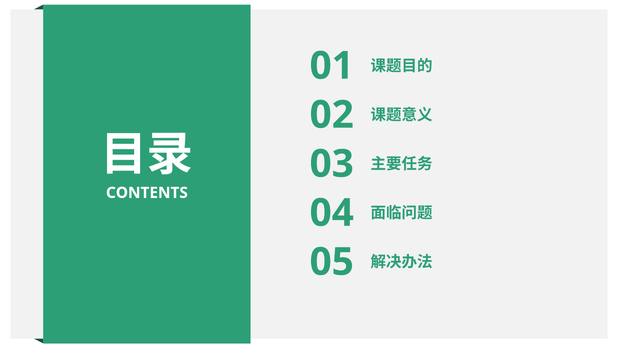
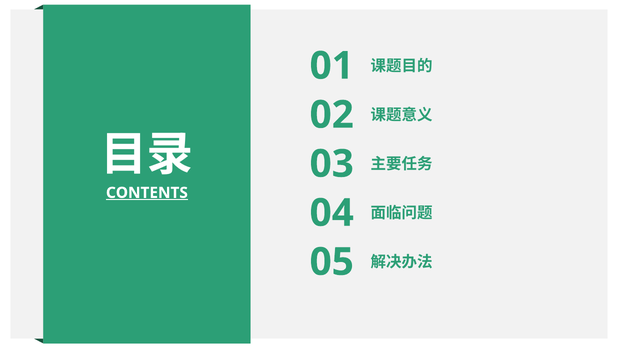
CONTENTS underline: none -> present (147, 193)
